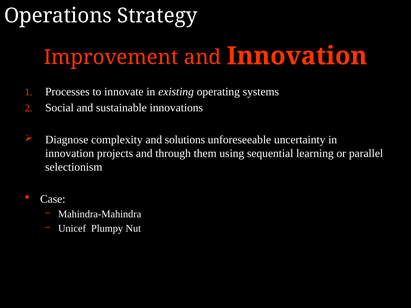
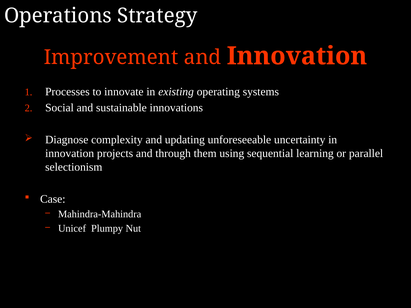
solutions: solutions -> updating (185, 140)
